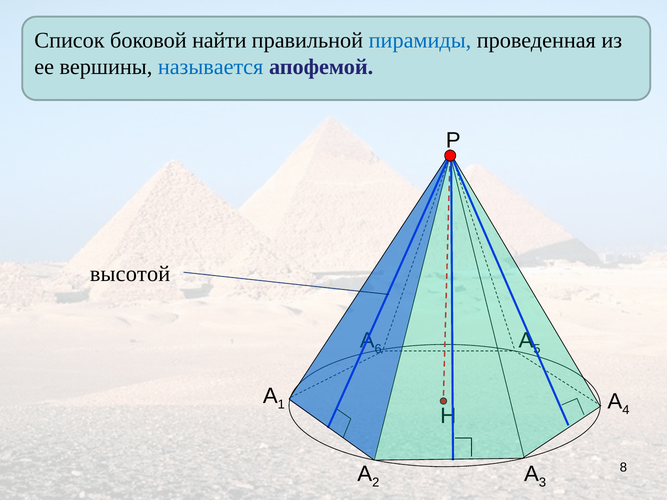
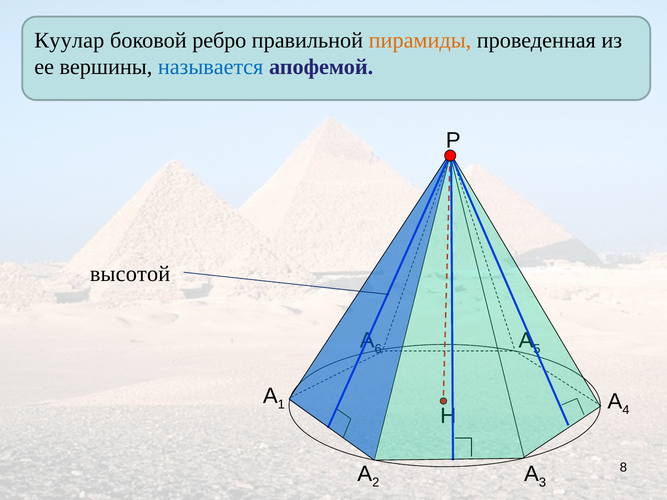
Список: Список -> Куулар (69, 40)
найти: найти -> ребро (219, 40)
пирамиды colour: blue -> orange (420, 40)
